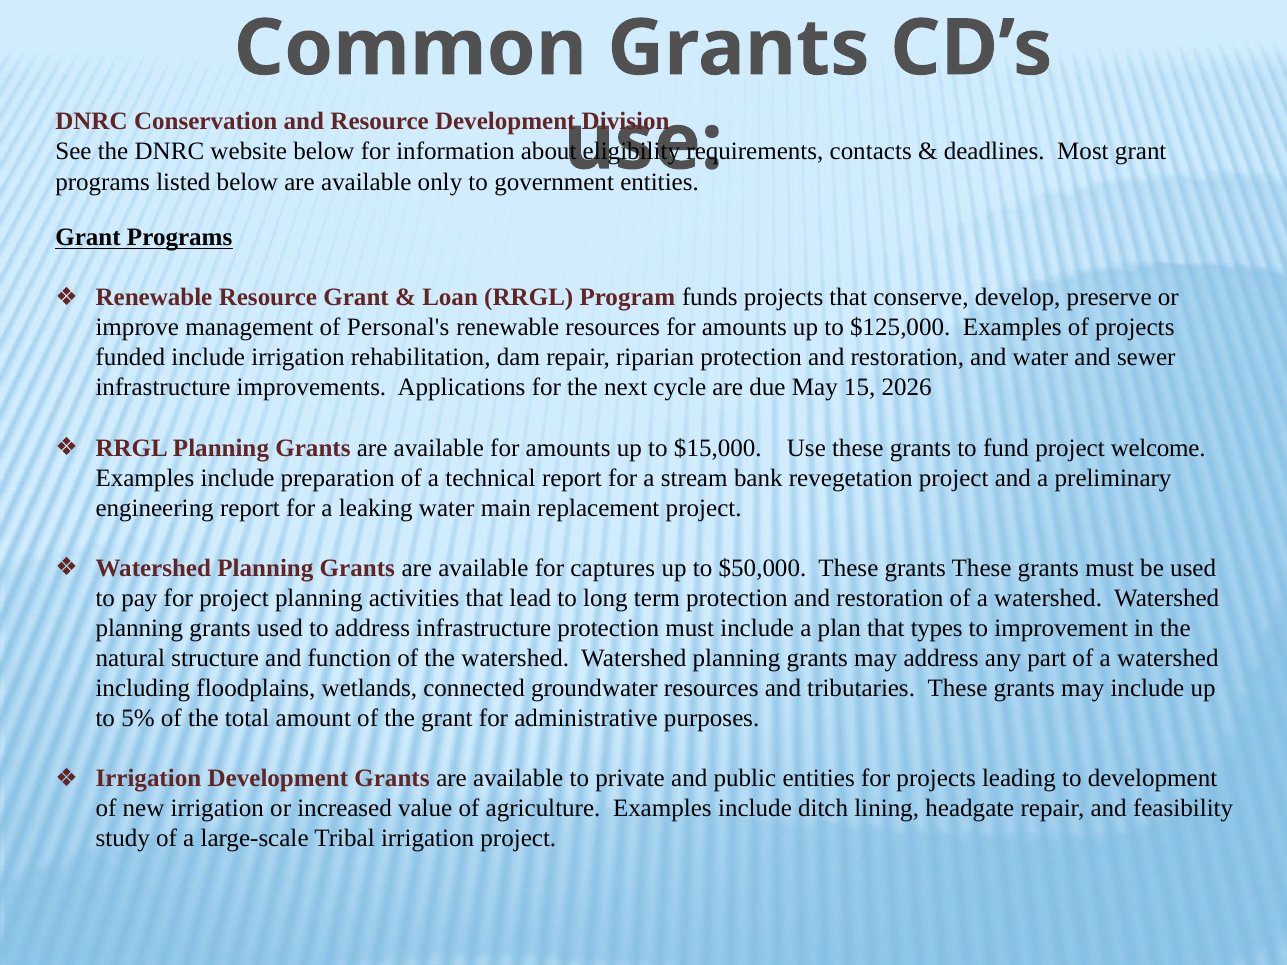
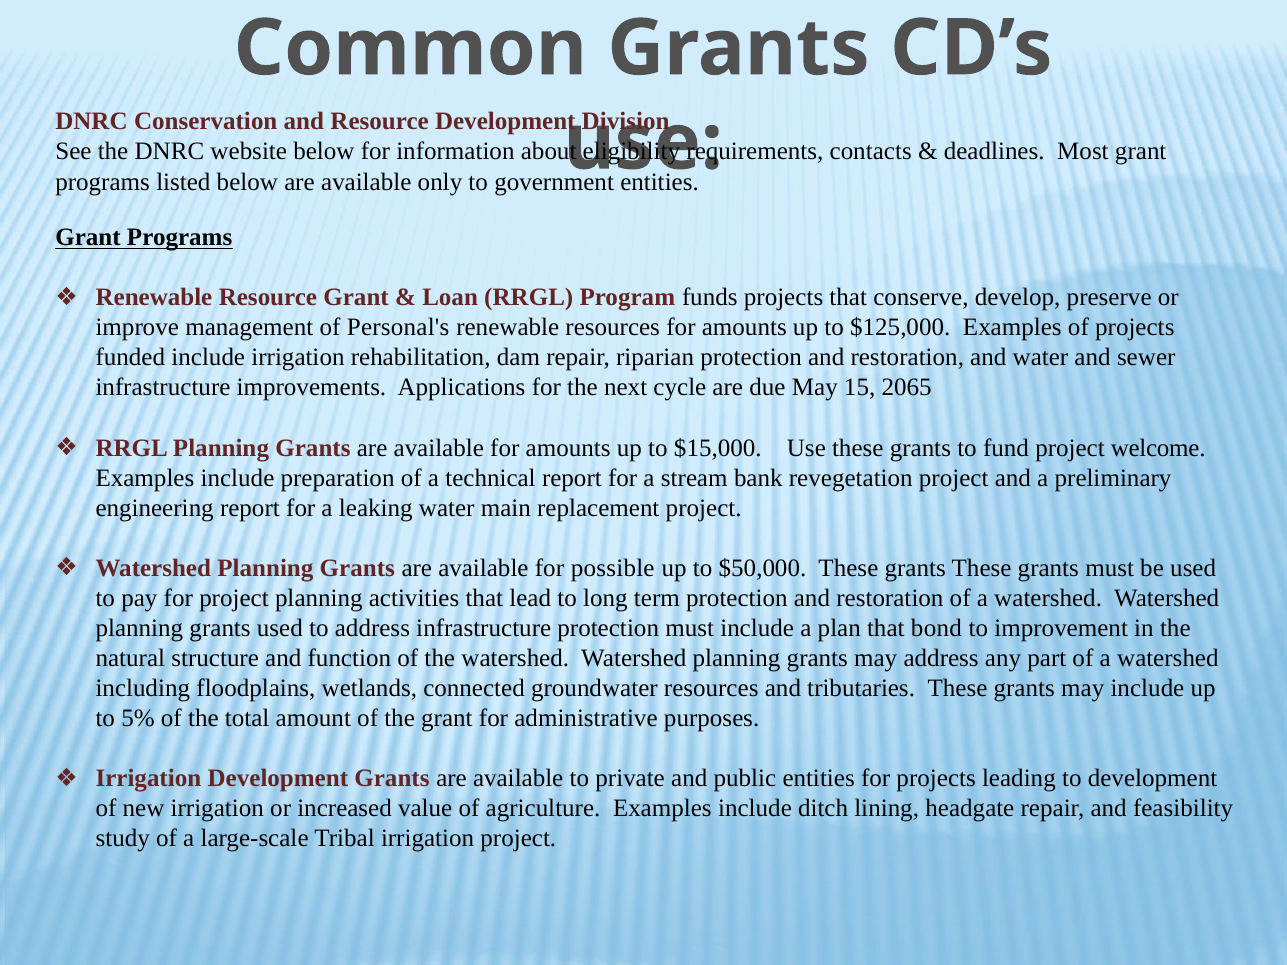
2026: 2026 -> 2065 (907, 388)
captures: captures -> possible (613, 568)
types: types -> bond (936, 628)
